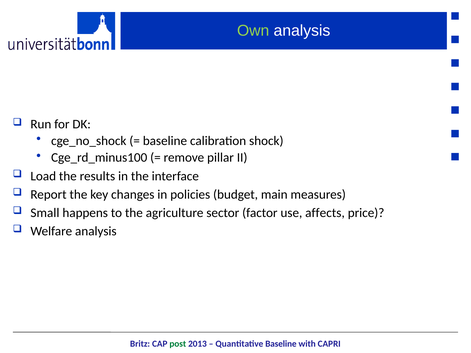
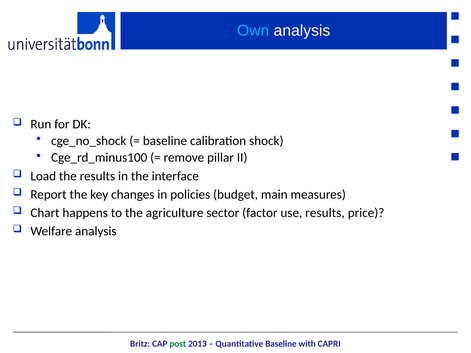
Own colour: light green -> light blue (253, 31)
Small: Small -> Chart (45, 213)
use affects: affects -> results (325, 213)
